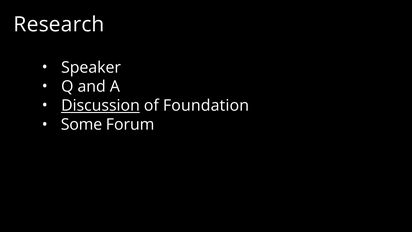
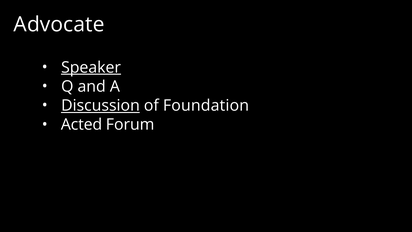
Research: Research -> Advocate (59, 25)
Speaker underline: none -> present (91, 67)
Some: Some -> Acted (81, 125)
